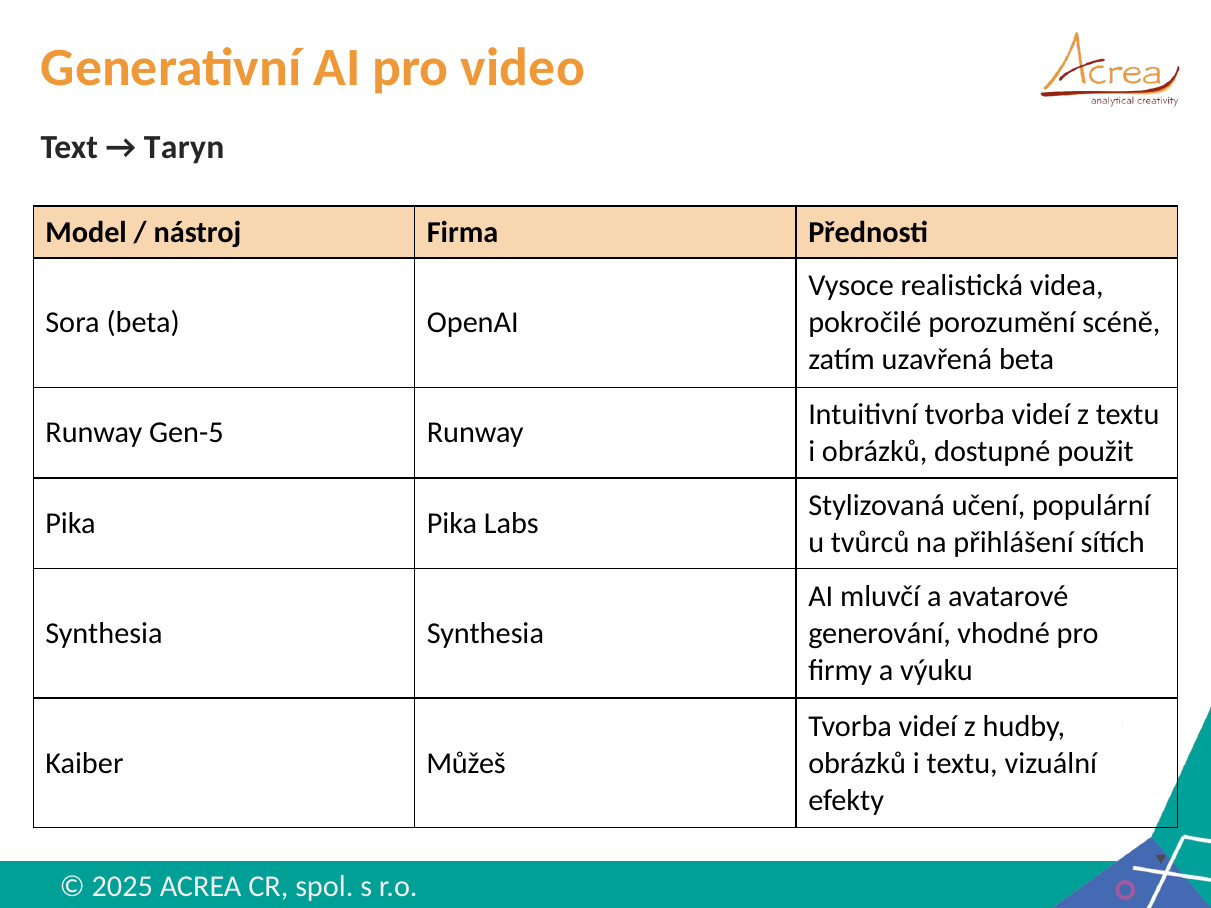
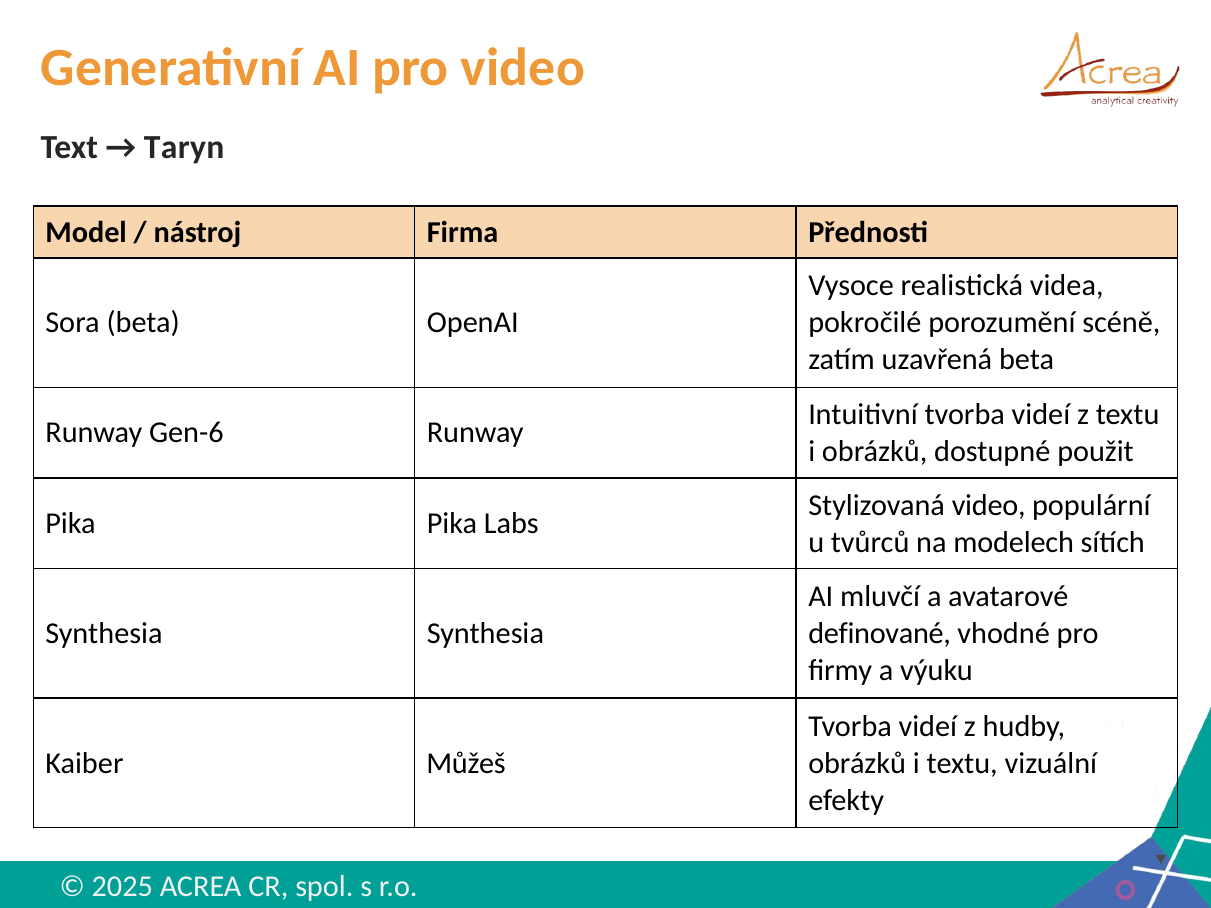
Gen-5: Gen-5 -> Gen-6 (186, 433)
Stylizovaná učení: učení -> video (989, 505)
přihlášení: přihlášení -> modelech (1014, 542)
generování: generování -> definované (880, 634)
